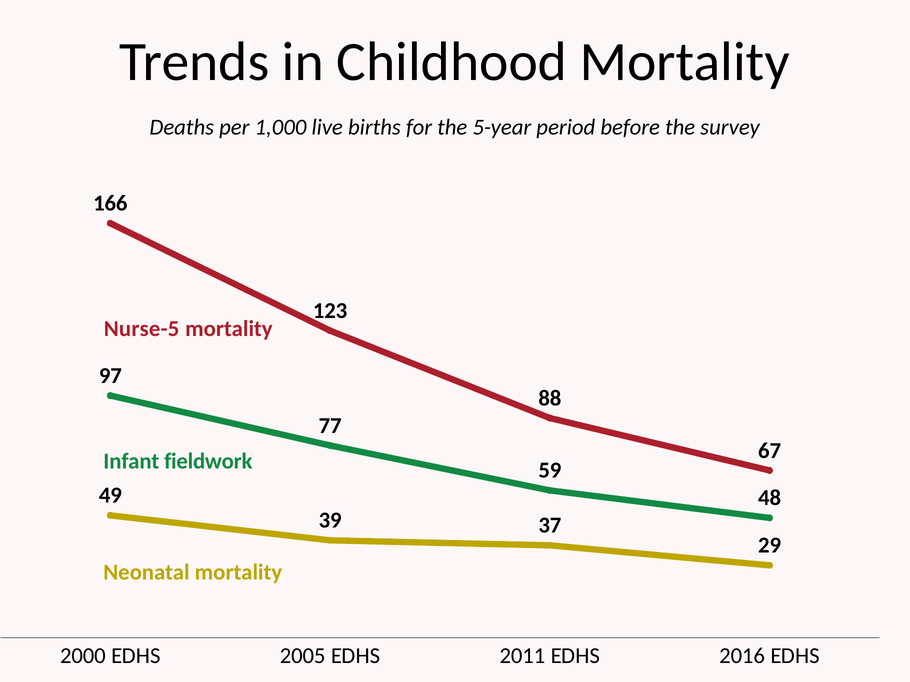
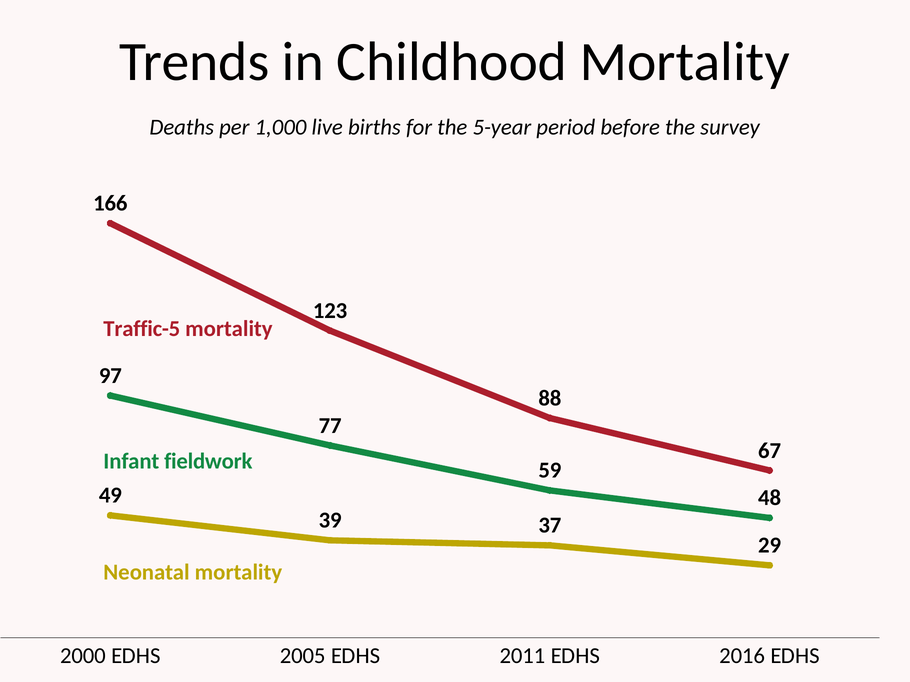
Nurse-5: Nurse-5 -> Traffic-5 (142, 329)
